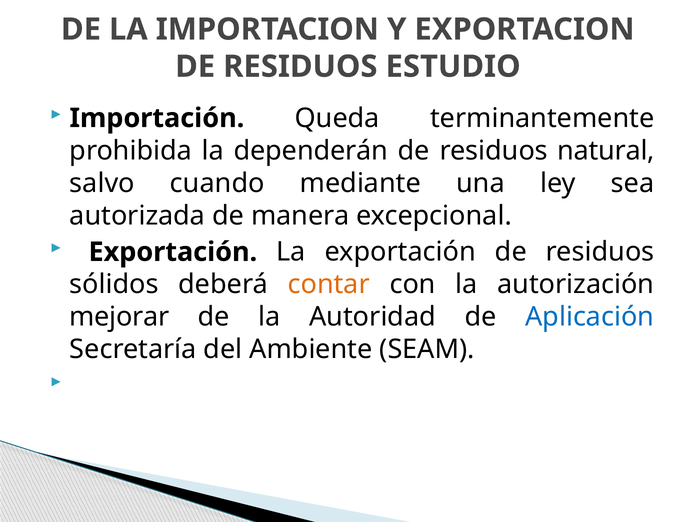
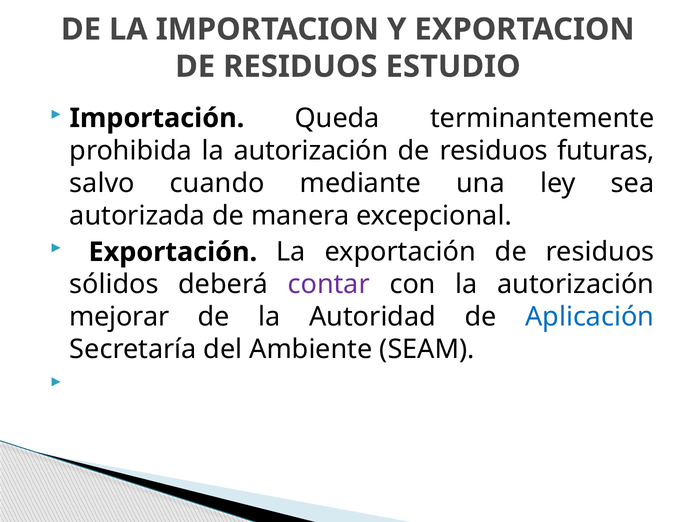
prohibida la dependerán: dependerán -> autorización (311, 151)
natural: natural -> futuras (606, 151)
contar colour: orange -> purple (329, 284)
